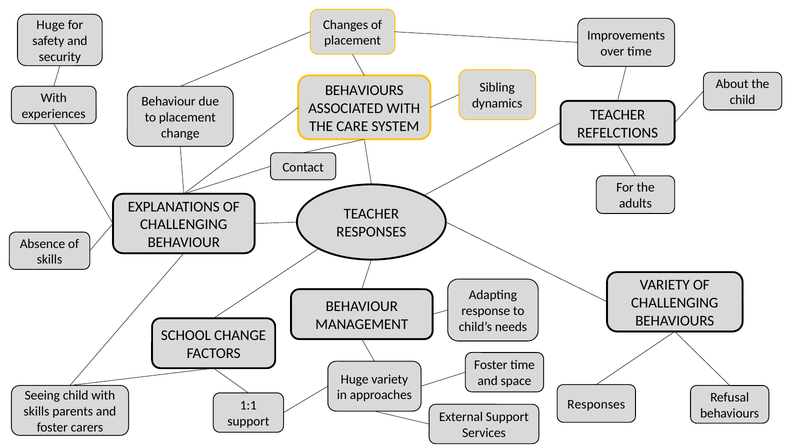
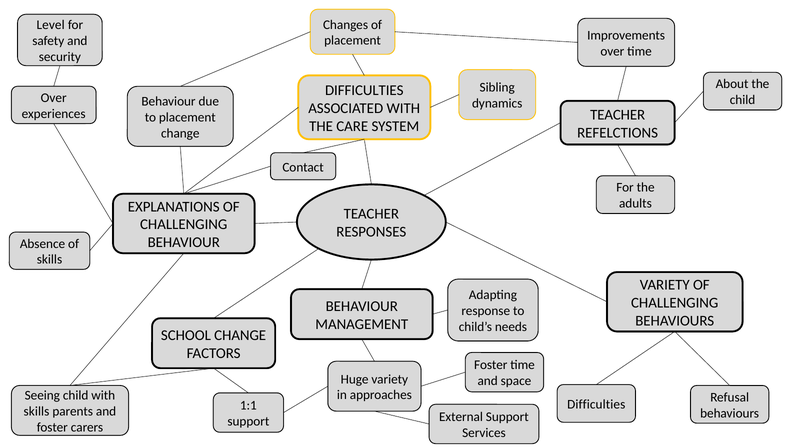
Huge: Huge -> Level (51, 25)
BEHAVIOURS: BEHAVIOURS -> DIFFICULTIES (364, 90)
With: With -> Over (54, 98)
Responses: Responses -> Difficulties (596, 404)
